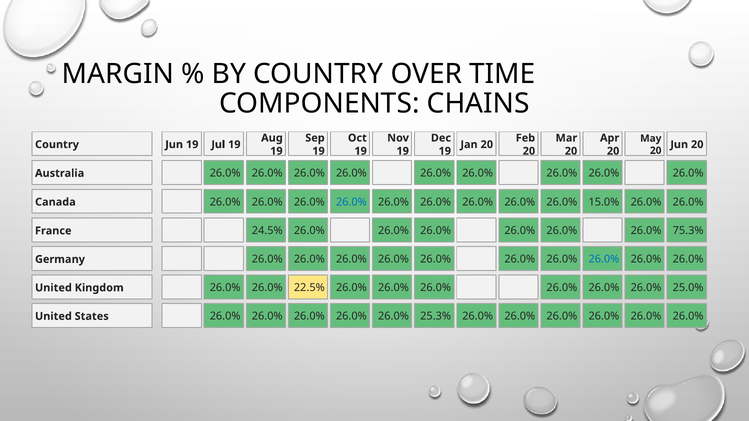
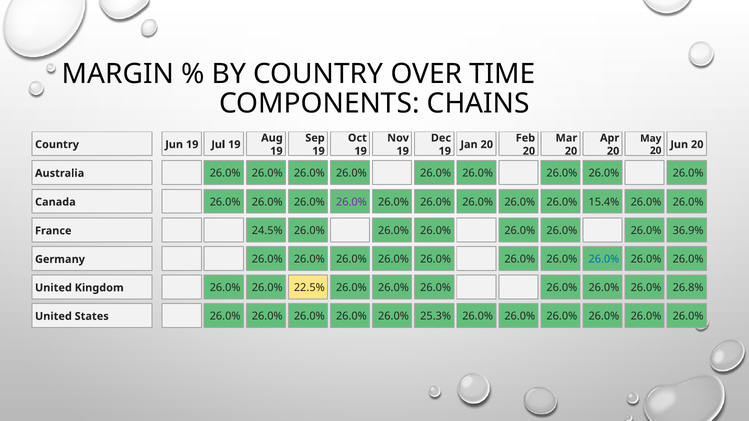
26.0% colour: blue -> purple (351, 202)
15.0%: 15.0% -> 15.4% (604, 202)
75.3%: 75.3% -> 36.9% (688, 231)
25.0%: 25.0% -> 26.8% (688, 288)
